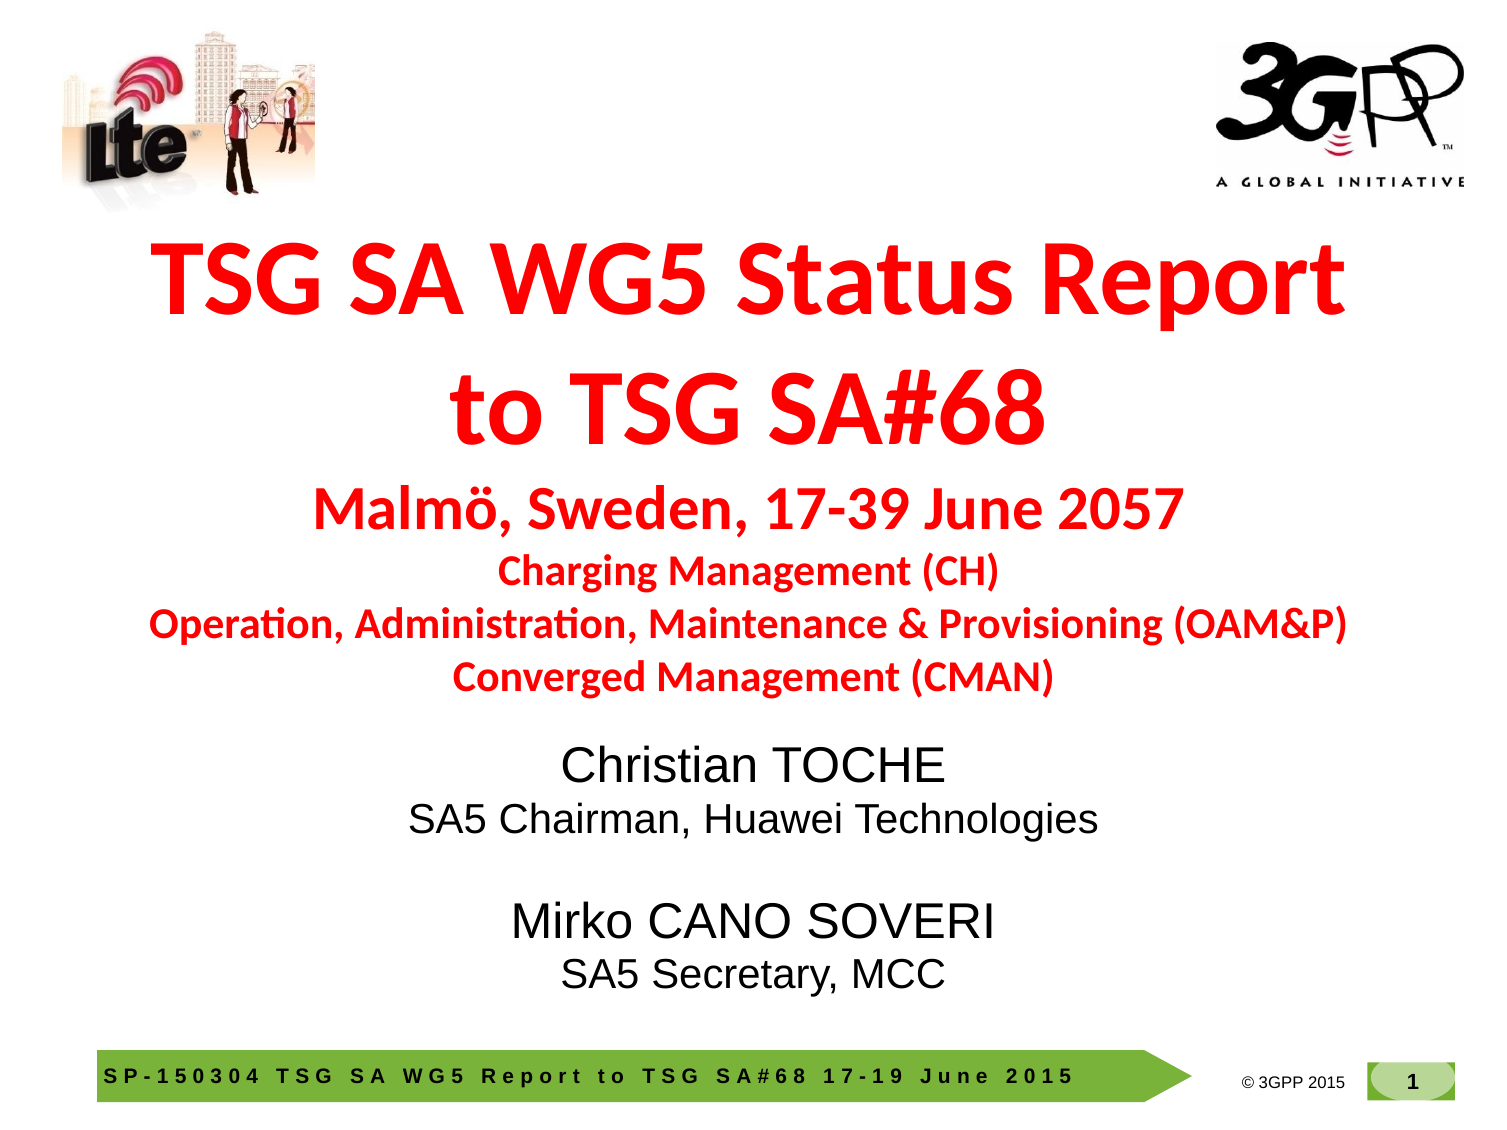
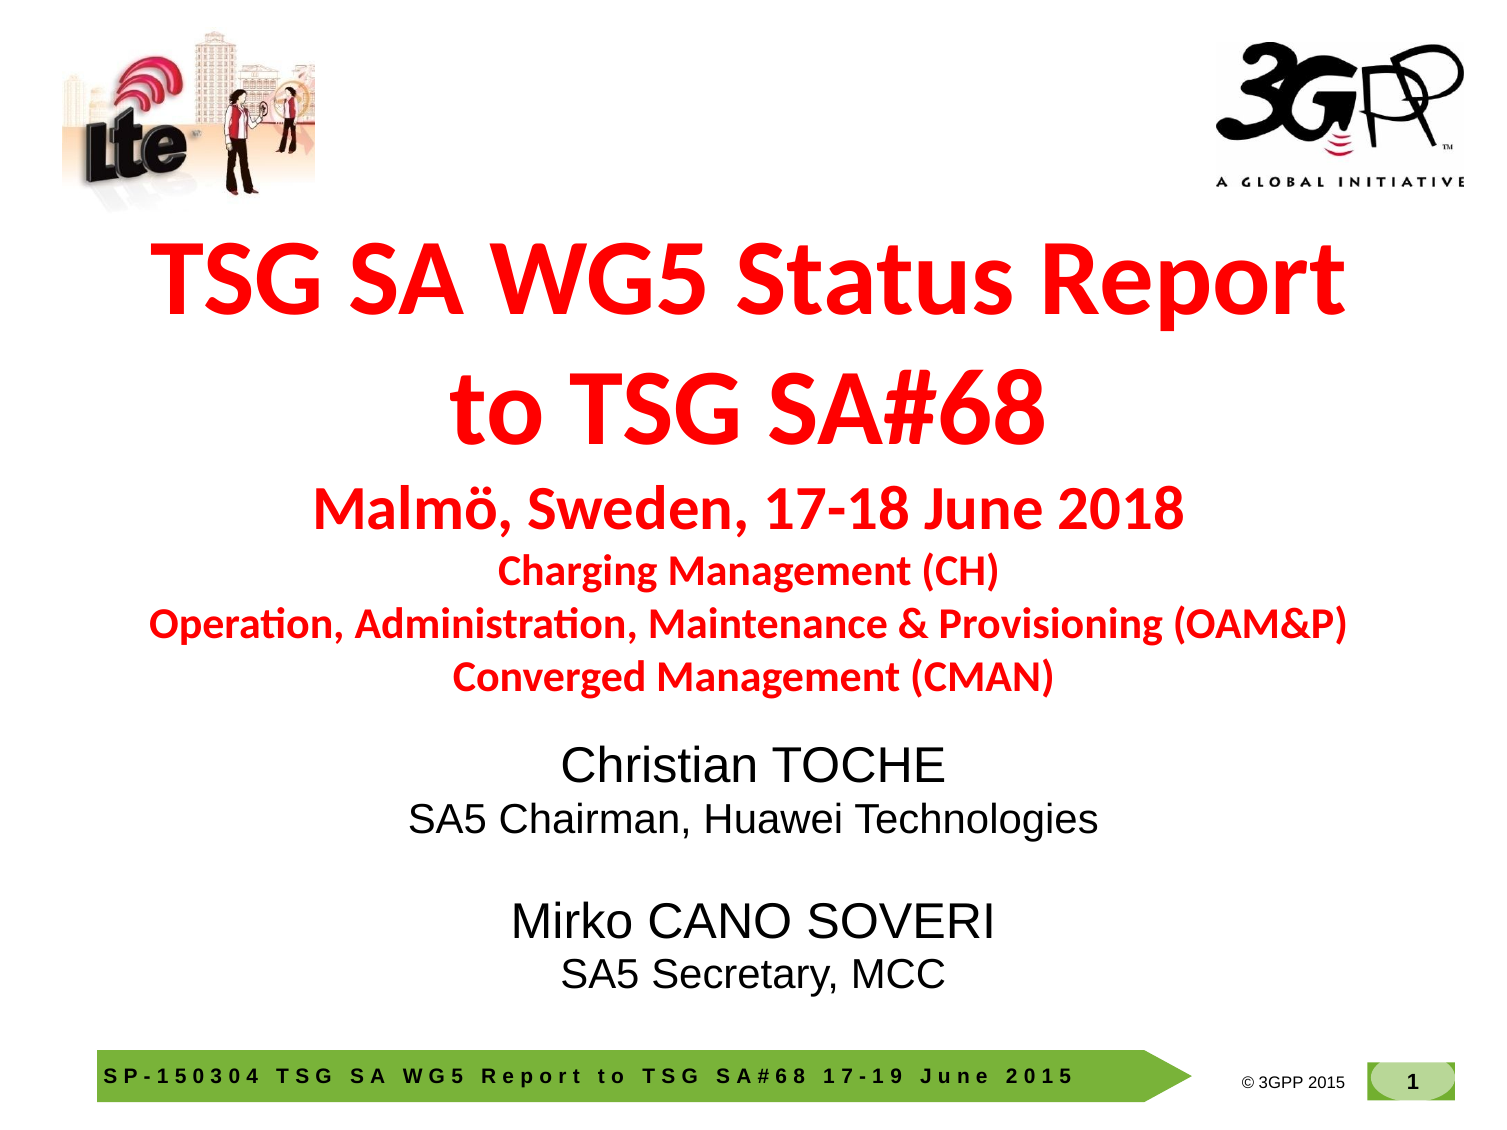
17-39: 17-39 -> 17-18 (837, 509)
2057: 2057 -> 2018 (1121, 509)
